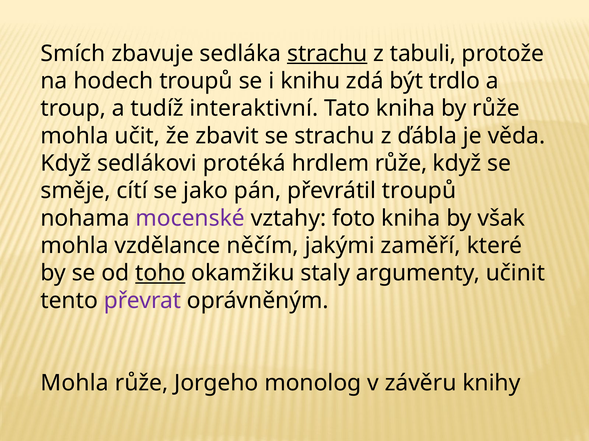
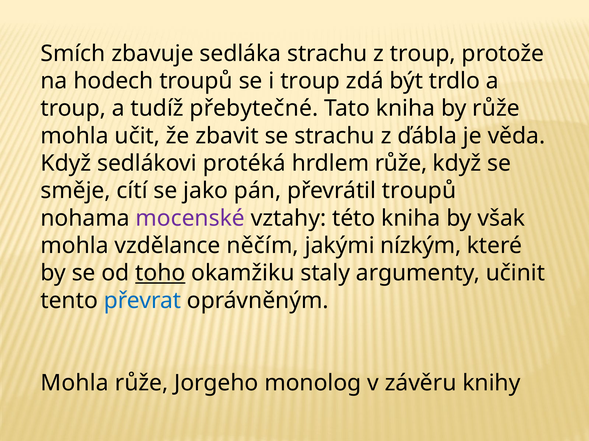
strachu underline: present -> none (327, 54)
z tabuli: tabuli -> troup (423, 54)
i knihu: knihu -> troup (310, 81)
interaktivní: interaktivní -> přebytečné (254, 109)
foto: foto -> této (354, 219)
zaměří: zaměří -> nízkým (421, 246)
převrat colour: purple -> blue (143, 301)
